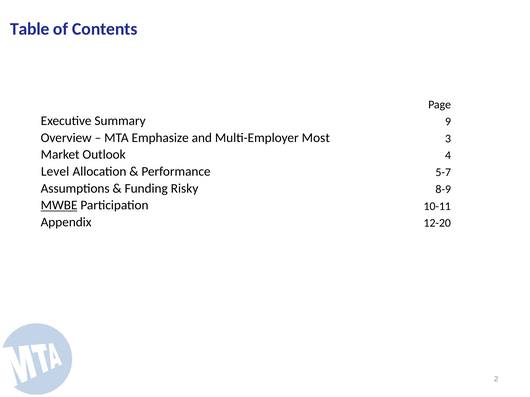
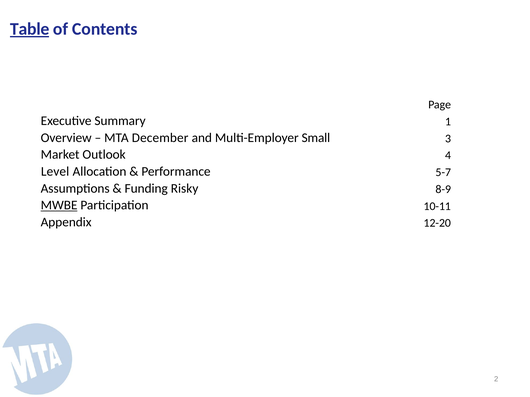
Table underline: none -> present (30, 29)
9: 9 -> 1 (448, 122)
Emphasize: Emphasize -> December (160, 138)
Most: Most -> Small (316, 138)
